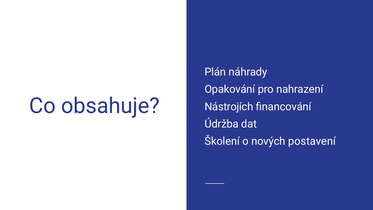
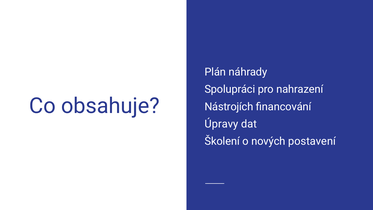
Opakování: Opakování -> Spolupráci (230, 89)
Údržba: Údržba -> Úpravy (221, 124)
